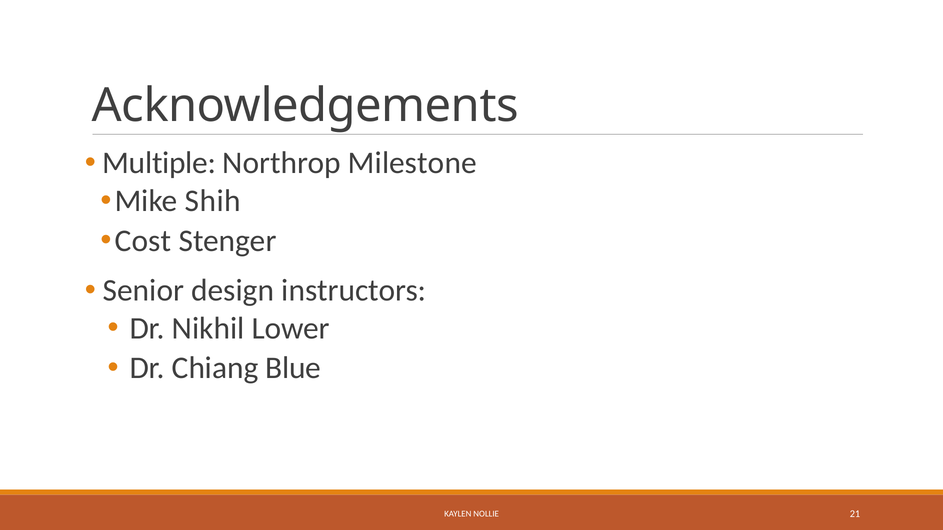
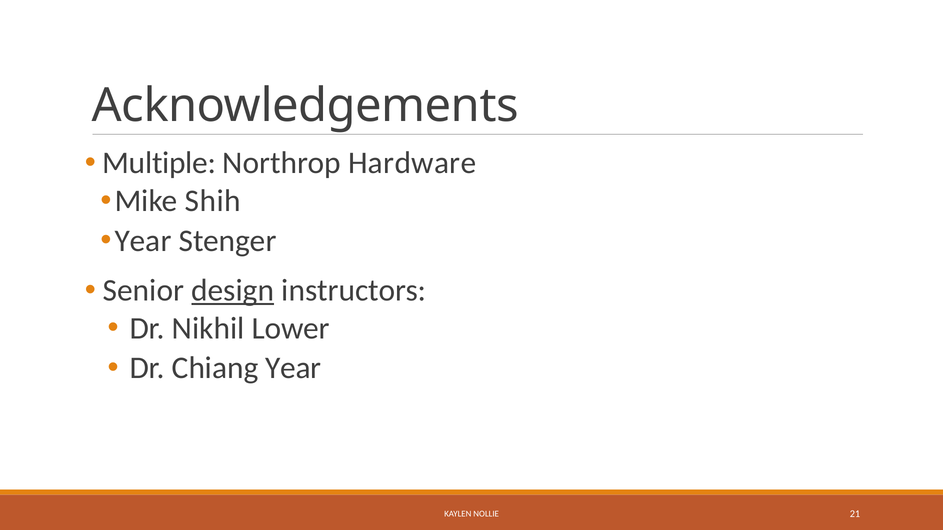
Milestone: Milestone -> Hardware (412, 163)
Cost: Cost -> Year (143, 241)
design underline: none -> present (233, 291)
Chiang Blue: Blue -> Year (293, 368)
